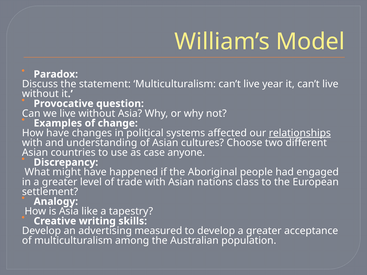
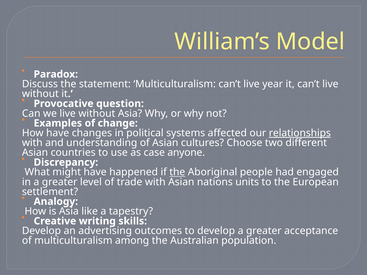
the underline: none -> present (177, 172)
class: class -> units (247, 182)
measured: measured -> outcomes (158, 231)
